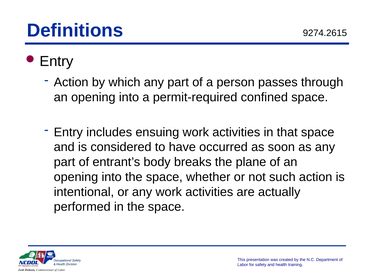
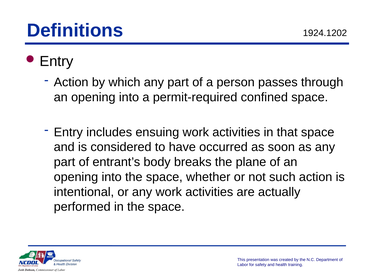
9274.2615: 9274.2615 -> 1924.1202 (325, 33)
